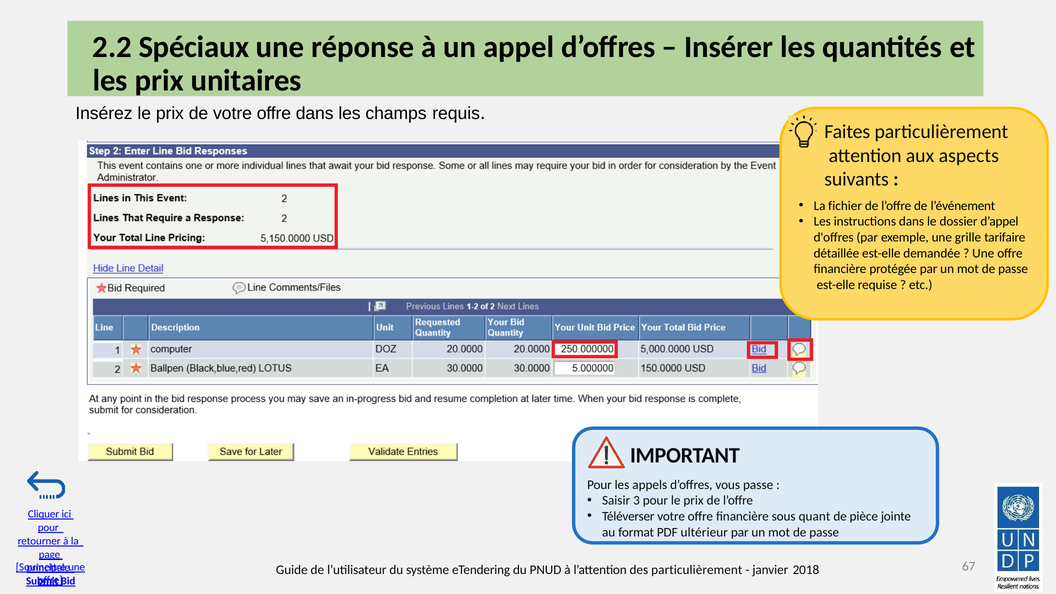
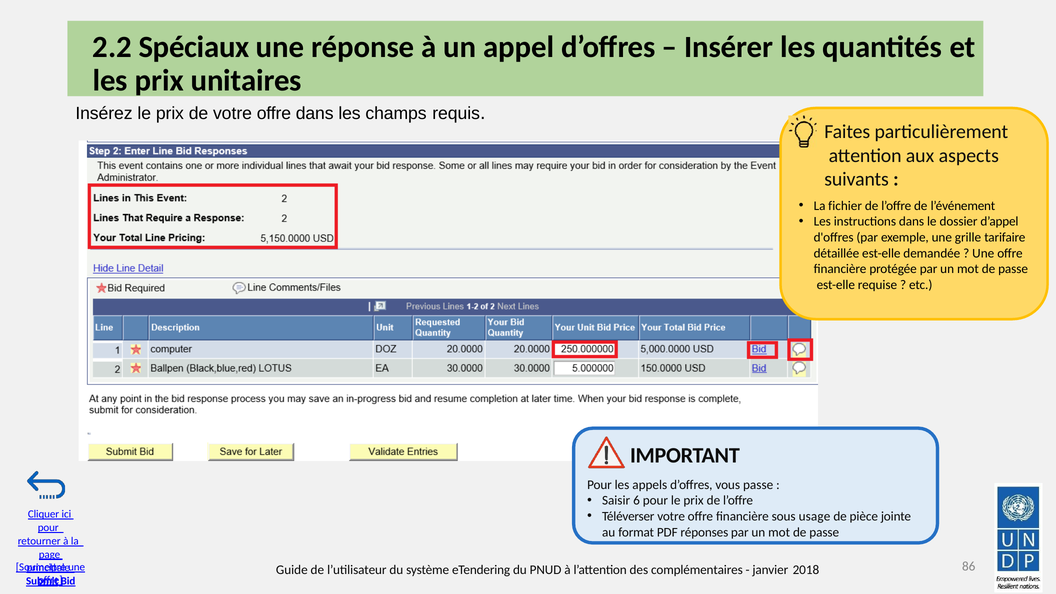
3: 3 -> 6 (636, 500)
quant: quant -> usage (814, 516)
ultérieur: ultérieur -> réponses (704, 532)
des particulièrement: particulièrement -> complémentaires (697, 570)
67: 67 -> 86 (969, 566)
